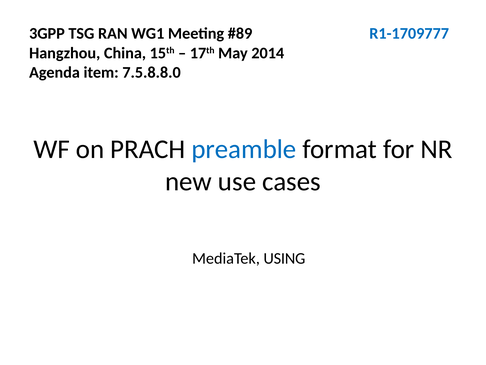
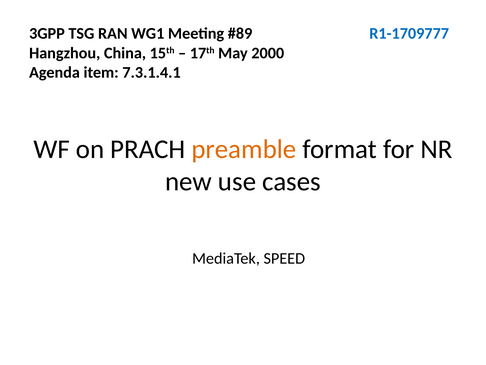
2014: 2014 -> 2000 (268, 53)
7.5.8.8.0: 7.5.8.8.0 -> 7.3.1.4.1 (152, 72)
preamble colour: blue -> orange (244, 149)
USING: USING -> SPEED (284, 258)
